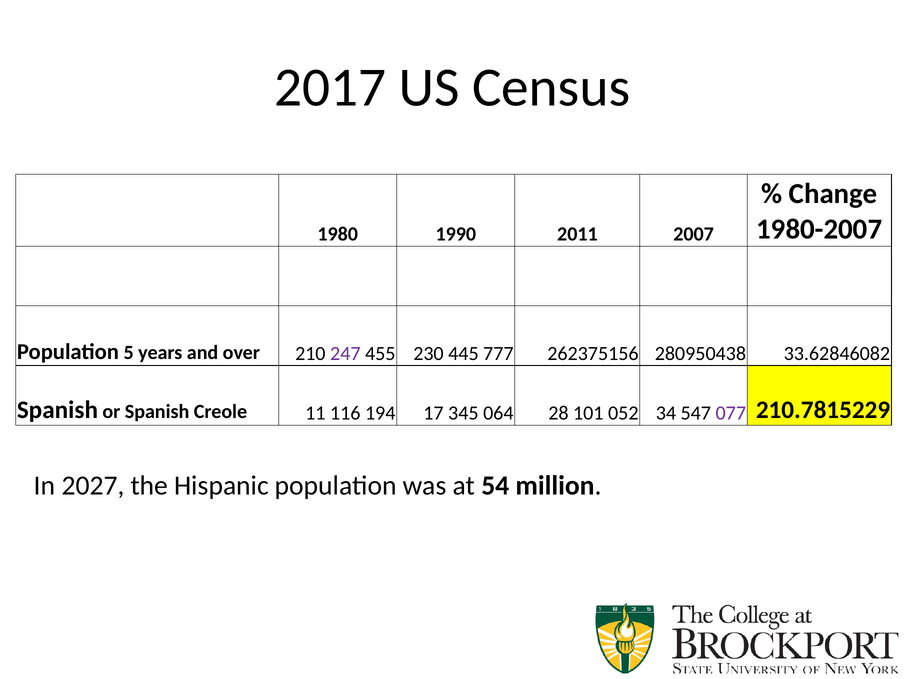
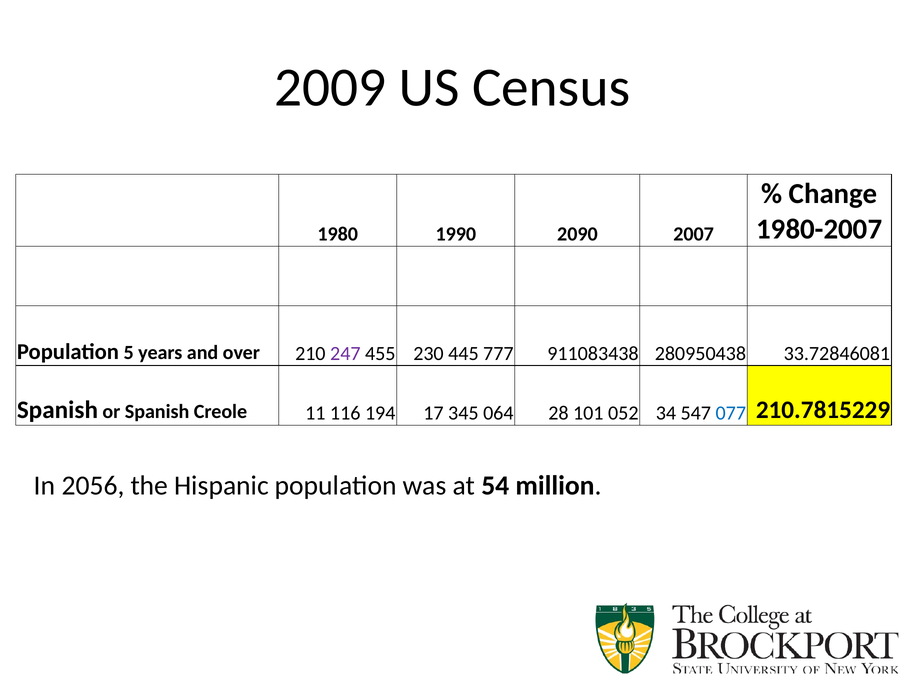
2017: 2017 -> 2009 (330, 88)
2011: 2011 -> 2090 (577, 234)
262375156: 262375156 -> 911083438 (593, 353)
33.62846082: 33.62846082 -> 33.72846081 (837, 353)
077 colour: purple -> blue (731, 413)
2027: 2027 -> 2056 (93, 486)
